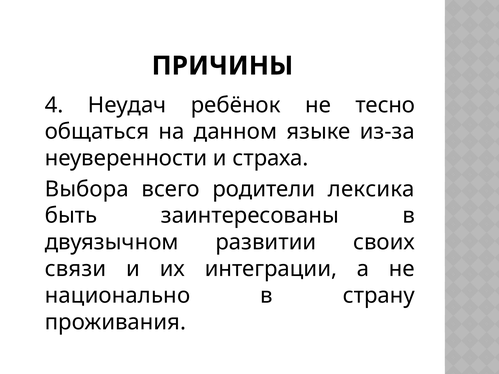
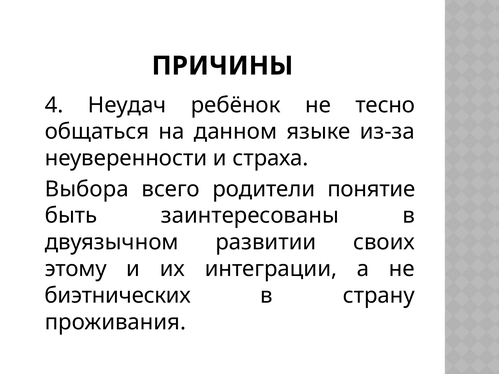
лексика: лексика -> понятие (371, 189)
связи: связи -> этому (76, 269)
национально: национально -> биэтнических (118, 296)
